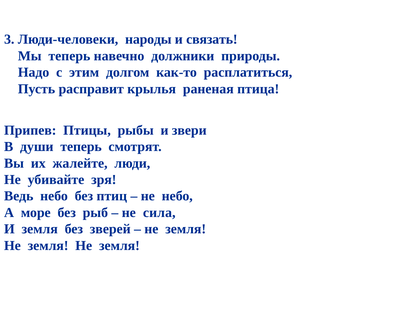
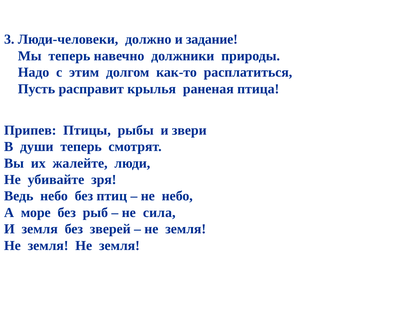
народы: народы -> должно (148, 39)
связать: связать -> задание (212, 39)
